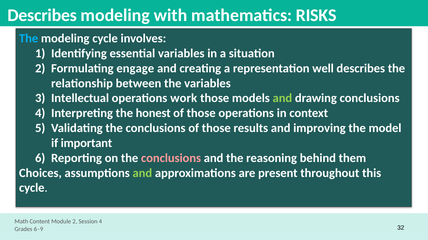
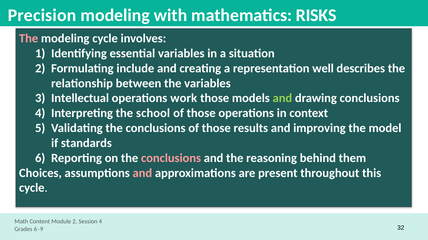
Describes: Describes -> Precision (42, 15)
The colour: light blue -> pink (29, 39)
engage: engage -> include (135, 69)
honest: honest -> school (153, 113)
important: important -> standards (86, 143)
and colour: light green -> pink (142, 173)
